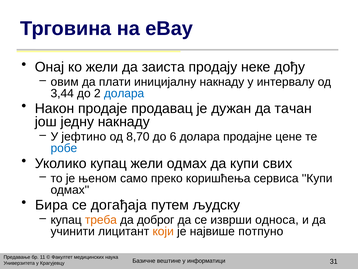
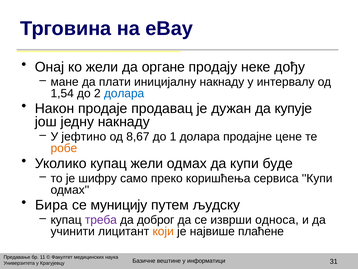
заиста: заиста -> органе (163, 67)
овим: овим -> мане (65, 82)
3,44: 3,44 -> 1,54 (62, 93)
тачан: тачан -> купује (293, 108)
8,70: 8,70 -> 8,67 (138, 137)
6: 6 -> 1 (173, 137)
робе colour: blue -> orange (64, 148)
свих: свих -> буде (278, 163)
њеном: њеном -> шифру (98, 178)
догађаја: догађаја -> муницију (119, 205)
треба colour: orange -> purple (101, 219)
потпуно: потпуно -> плаћене (261, 231)
